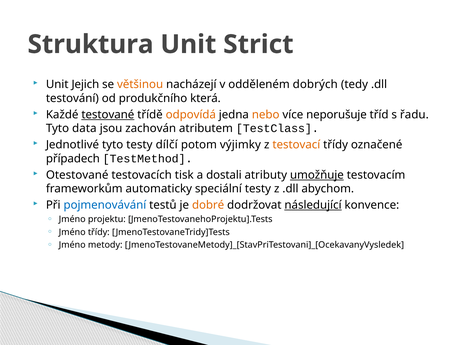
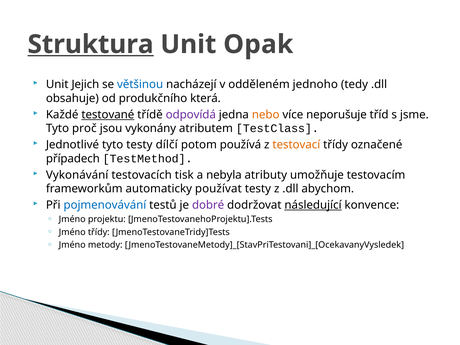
Struktura underline: none -> present (91, 44)
Strict: Strict -> Opak (258, 44)
většinou colour: orange -> blue (140, 84)
dobrých: dobrých -> jednoho (315, 84)
testování: testování -> obsahuje (72, 98)
odpovídá colour: orange -> purple (191, 115)
řadu: řadu -> jsme (414, 115)
data: data -> proč (84, 128)
zachován: zachován -> vykonány (151, 128)
výjimky: výjimky -> používá (240, 145)
Otestované: Otestované -> Vykonávání (77, 175)
dostali: dostali -> nebyla (224, 175)
umožňuje underline: present -> none (317, 175)
speciální: speciální -> používat (218, 189)
dobré colour: orange -> purple (208, 205)
